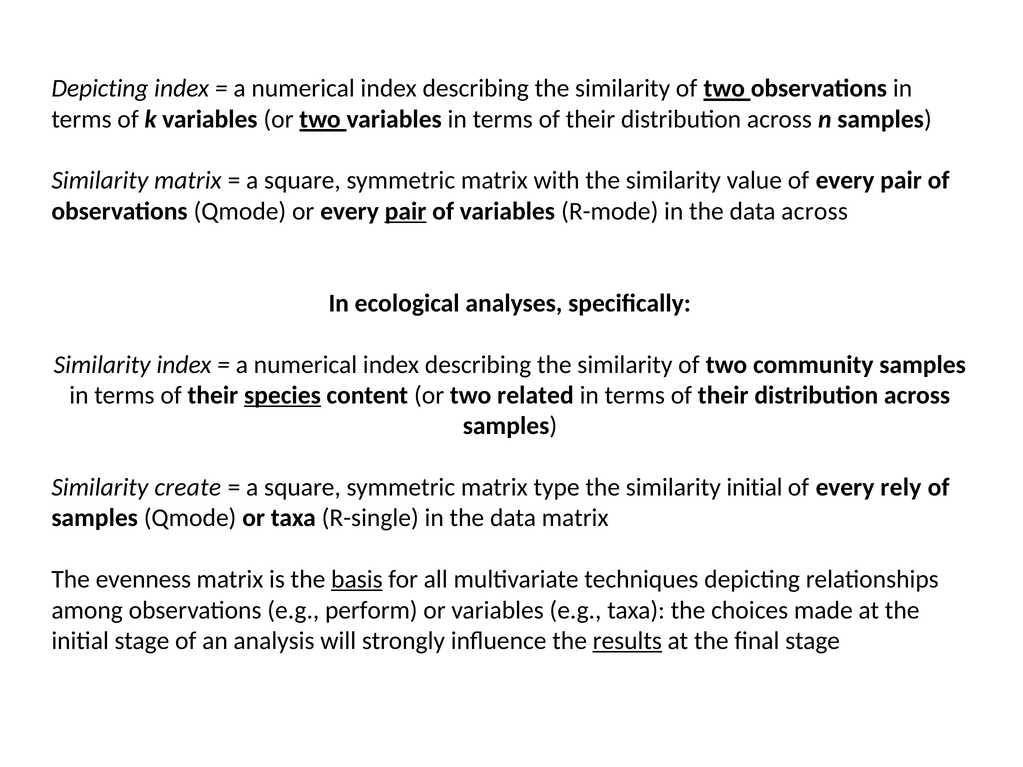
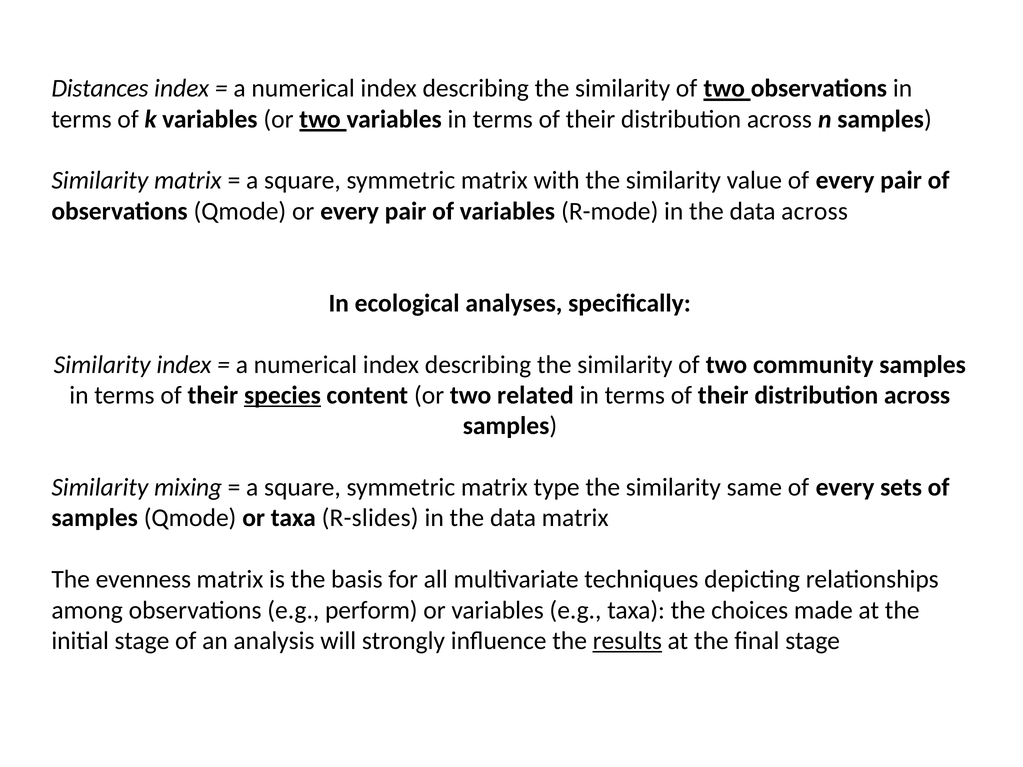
Depicting: Depicting -> Distances (100, 89)
pair underline: present -> none (406, 211)
create: create -> mixing (188, 488)
similarity initial: initial -> same (754, 488)
rely: rely -> sets (901, 488)
R-single: R-single -> R-slides (370, 518)
basis underline: present -> none (357, 580)
